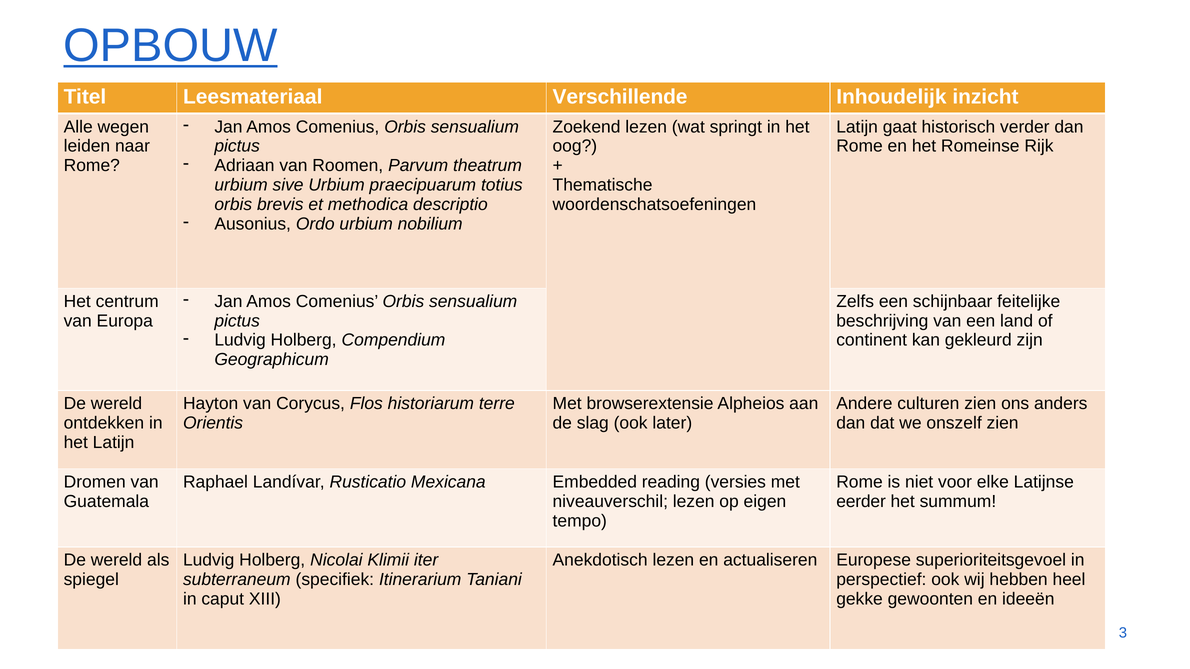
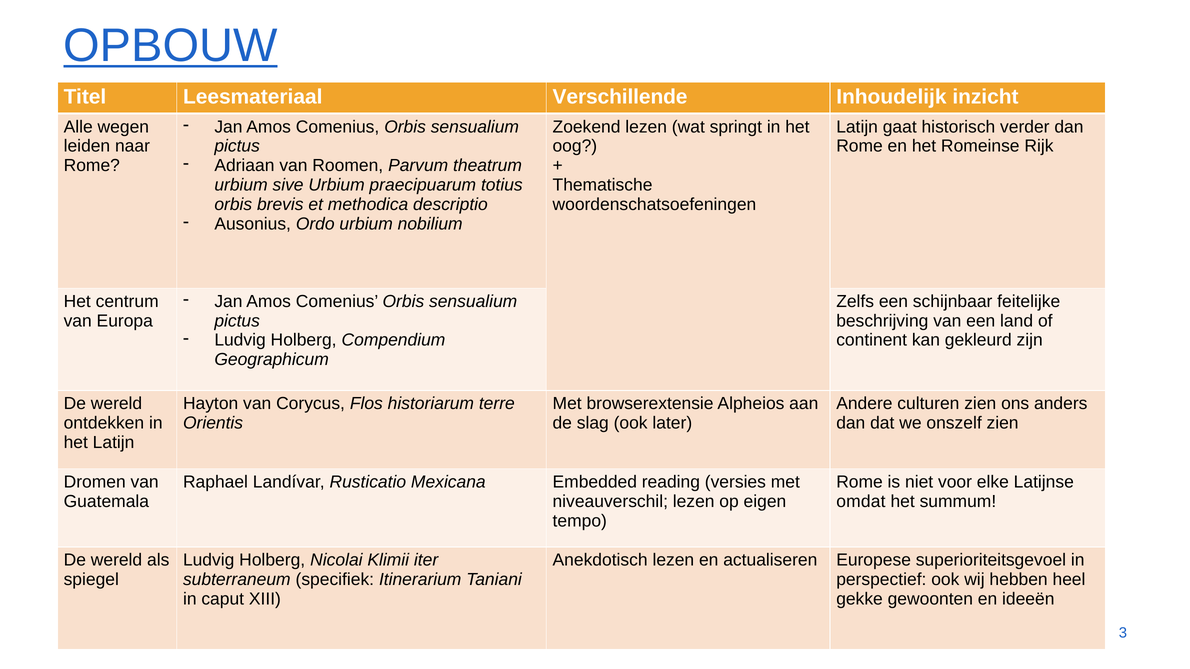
eerder: eerder -> omdat (861, 502)
